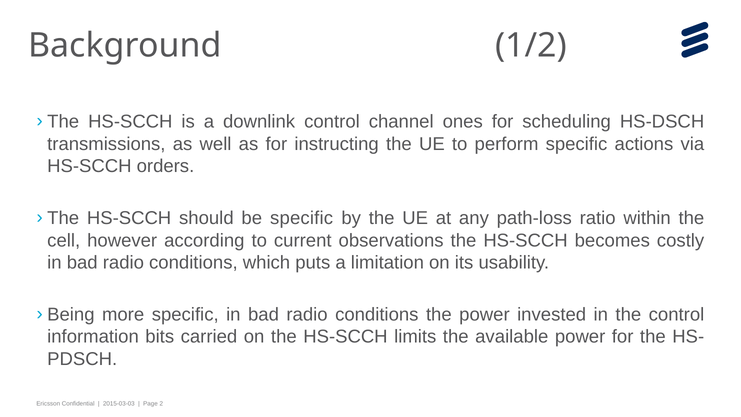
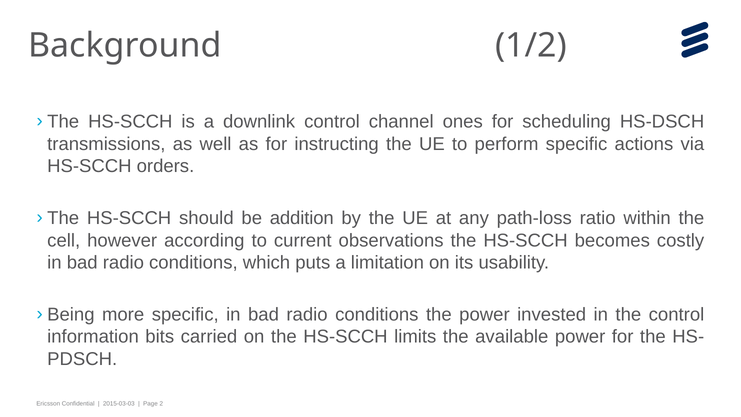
be specific: specific -> addition (302, 218)
